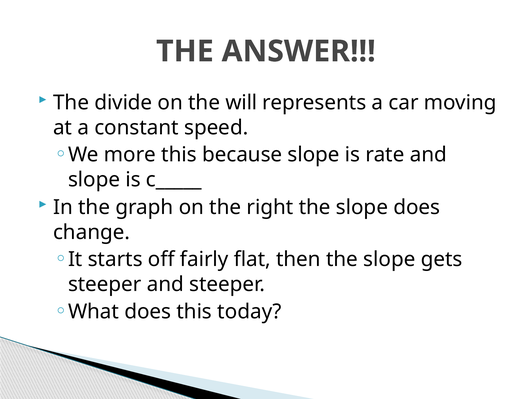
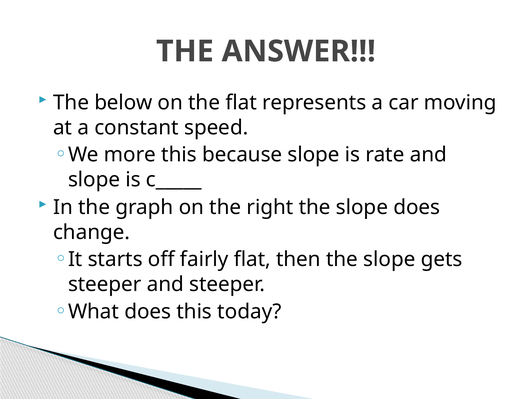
divide: divide -> below (123, 103)
the will: will -> flat (241, 103)
